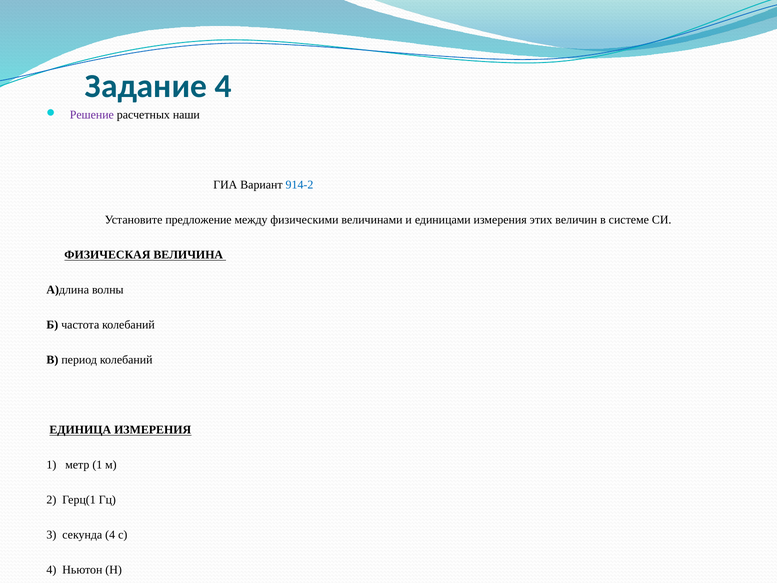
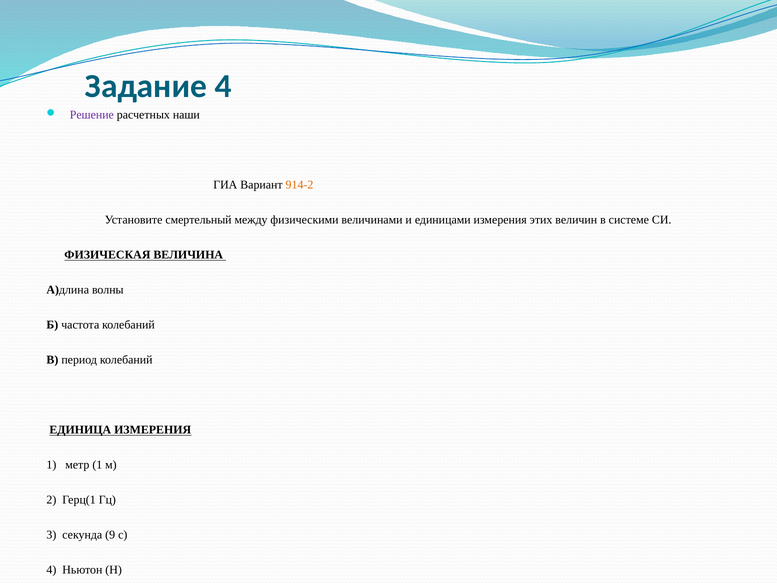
914-2 colour: blue -> orange (300, 185)
предложение: предложение -> смертельный (198, 220)
секунда 4: 4 -> 9 (110, 535)
